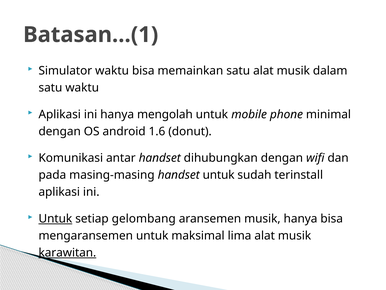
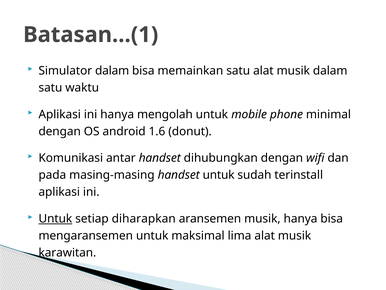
Simulator waktu: waktu -> dalam (112, 71)
gelombang: gelombang -> diharapkan (144, 218)
karawitan underline: present -> none (67, 252)
